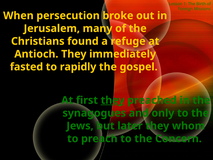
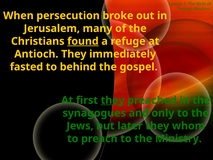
found underline: none -> present (83, 41)
rapidly: rapidly -> behind (78, 67)
Concern: Concern -> Ministry (178, 138)
